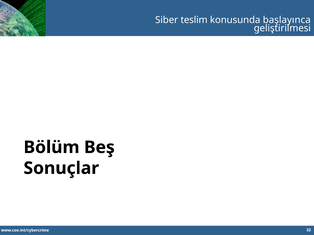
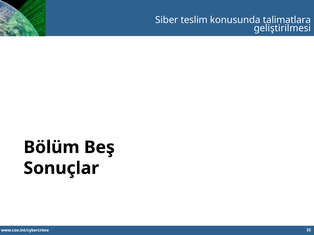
başlayınca: başlayınca -> talimatlara (287, 20)
